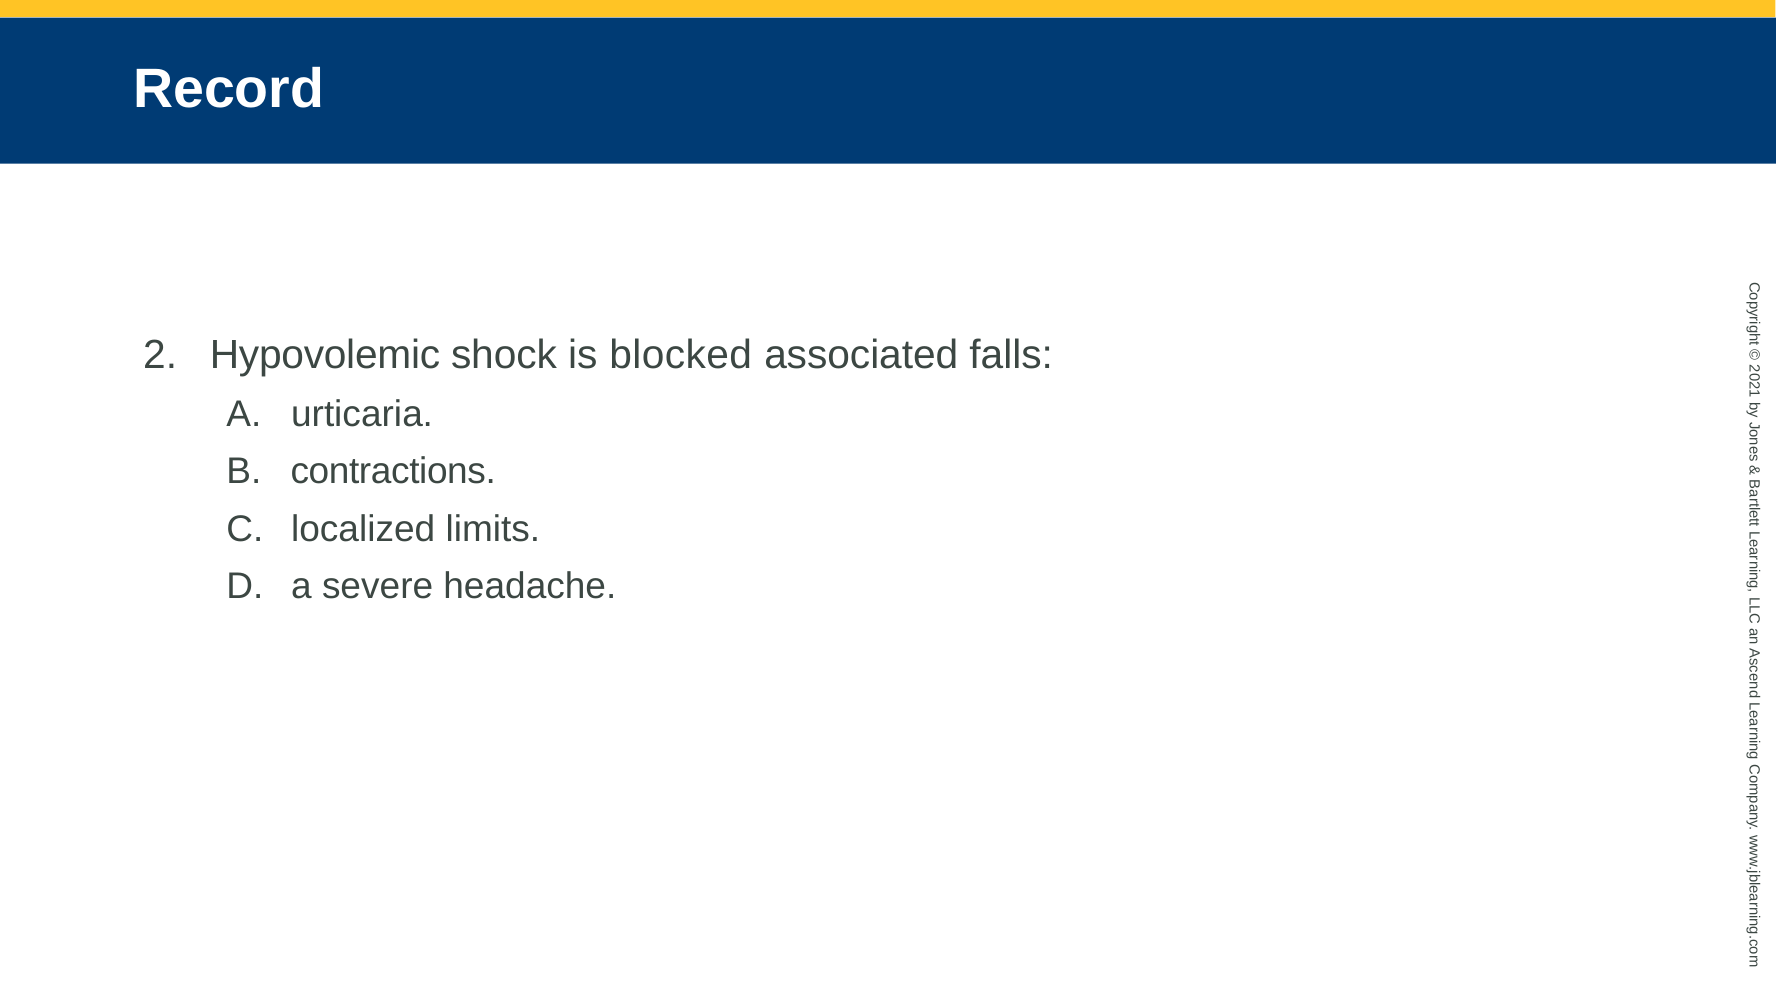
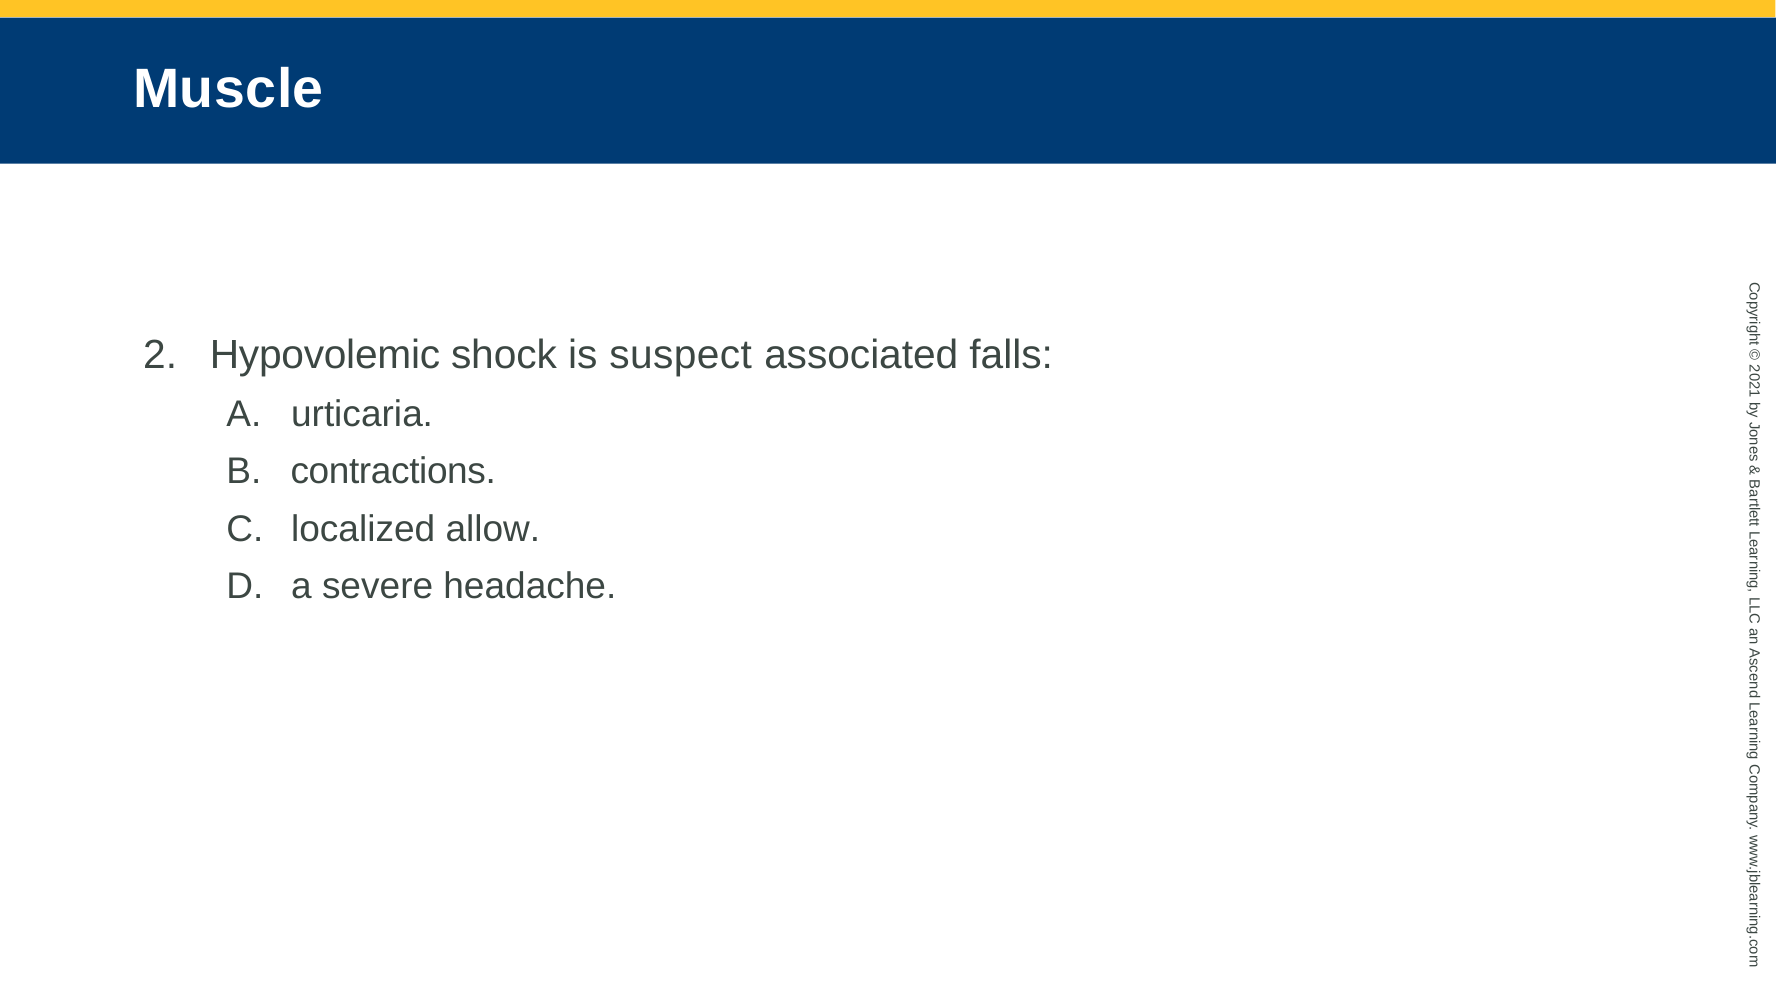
Record: Record -> Muscle (228, 89)
blocked: blocked -> suspect (681, 355)
limits: limits -> allow (493, 529)
